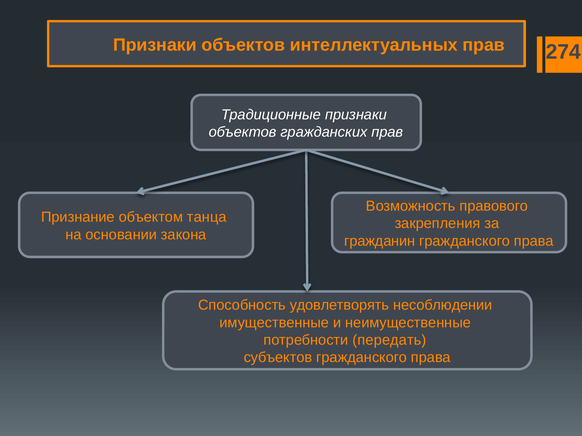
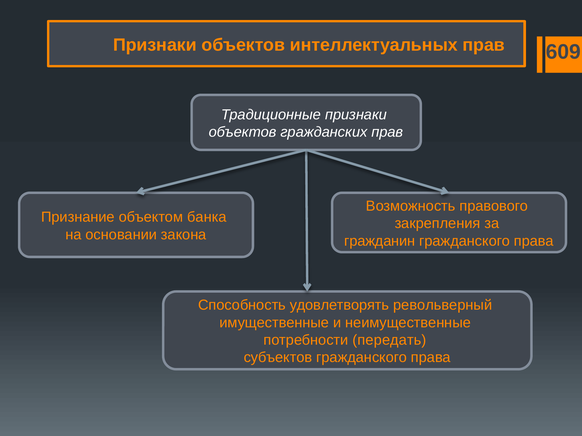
274: 274 -> 609 (563, 52)
танца: танца -> банка (207, 217)
несоблюдении: несоблюдении -> револьверный (443, 306)
